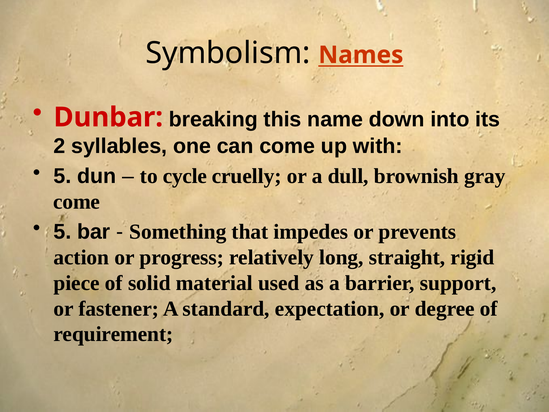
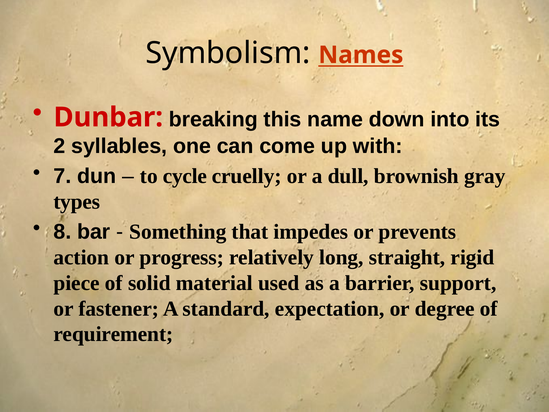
5: 5 -> 7 (62, 176)
come: come -> types (77, 202)
5: 5 -> 8 (62, 232)
